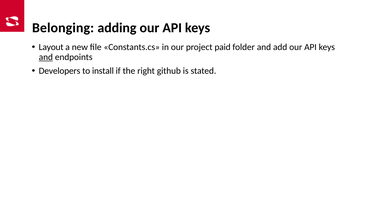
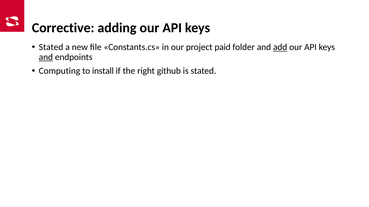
Belonging: Belonging -> Corrective (63, 28)
Layout: Layout -> Stated (51, 47)
add underline: none -> present (280, 47)
Developers: Developers -> Computing (59, 71)
